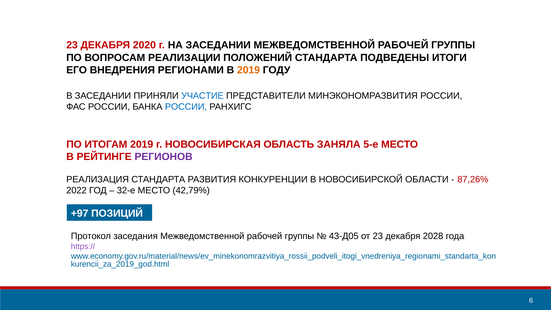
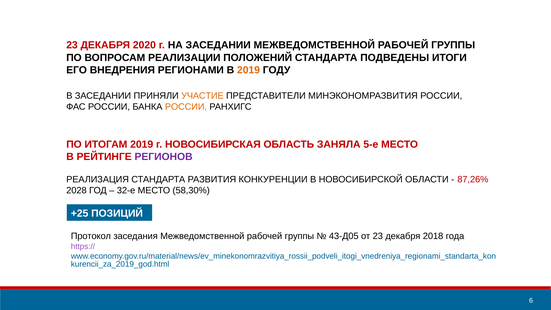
УЧАСТИЕ colour: blue -> orange (202, 96)
РОССИИ colour: blue -> orange (186, 107)
2022: 2022 -> 2028 (76, 190)
42,79%: 42,79% -> 58,30% (191, 190)
+97: +97 -> +25 (80, 213)
2028: 2028 -> 2018 (433, 236)
